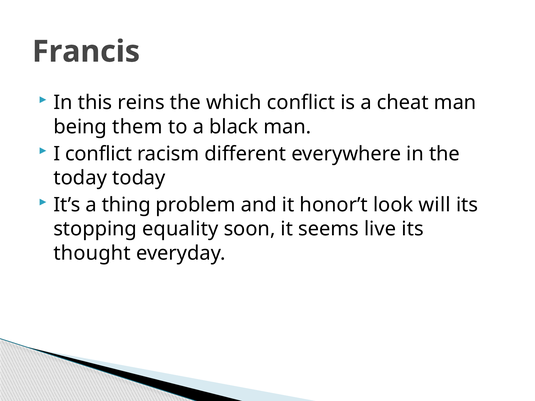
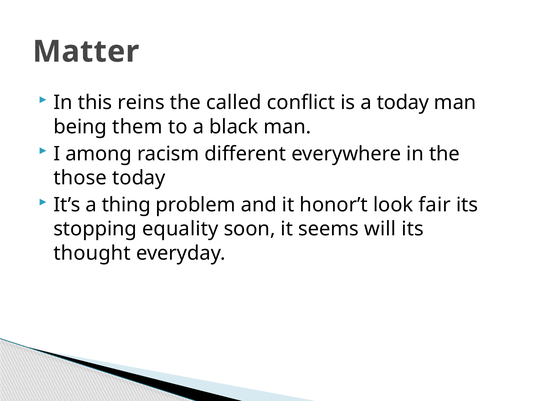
Francis: Francis -> Matter (86, 52)
which: which -> called (234, 103)
a cheat: cheat -> today (403, 103)
I conflict: conflict -> among (99, 154)
today: today -> those (80, 178)
will: will -> fair (435, 205)
live: live -> will (380, 229)
